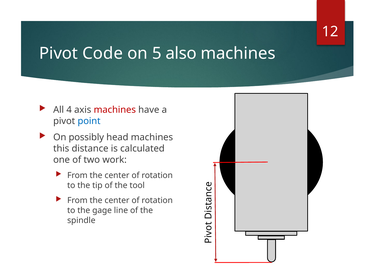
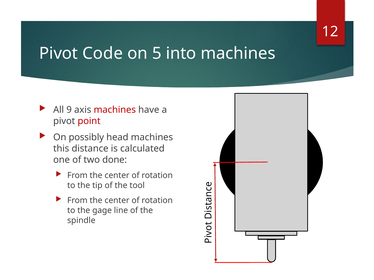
also: also -> into (181, 54)
4: 4 -> 9 (69, 110)
point colour: blue -> red (89, 121)
work: work -> done (115, 160)
